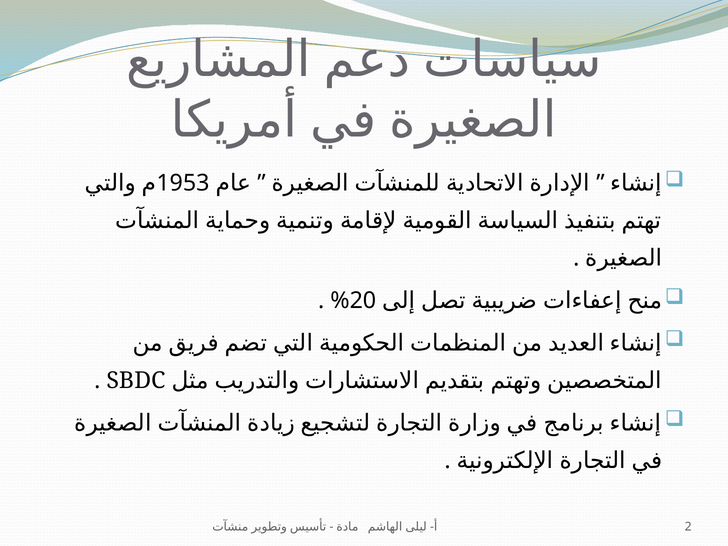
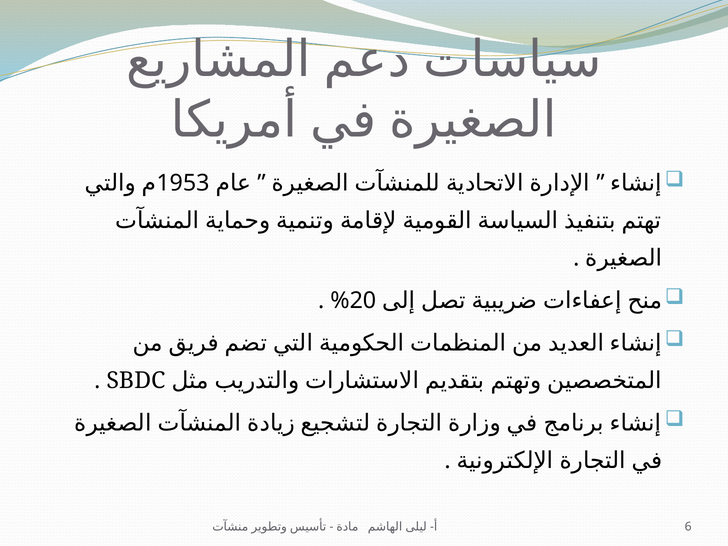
2: 2 -> 6 (688, 527)
